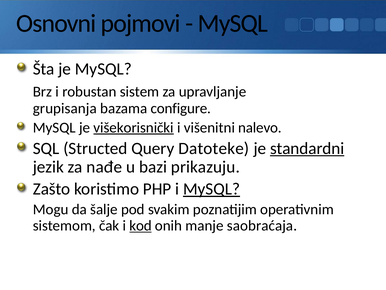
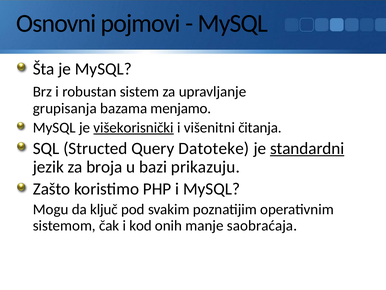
configure: configure -> menjamo (181, 108)
nalevo: nalevo -> čitanja (260, 127)
nađe: nađe -> broja (104, 167)
MySQL underline: present -> none (212, 189)
šalje: šalje -> ključ (104, 209)
kod underline: present -> none (141, 225)
